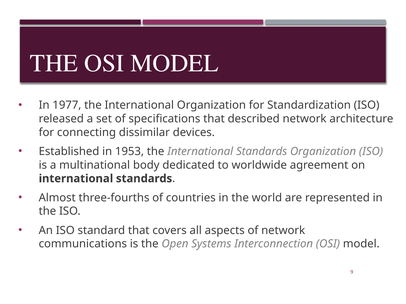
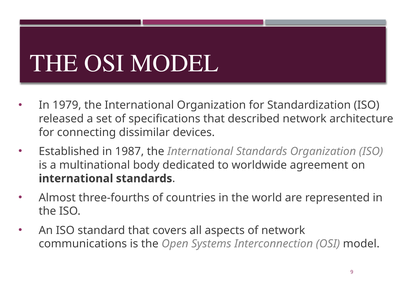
1977: 1977 -> 1979 (67, 105)
1953: 1953 -> 1987 (129, 152)
